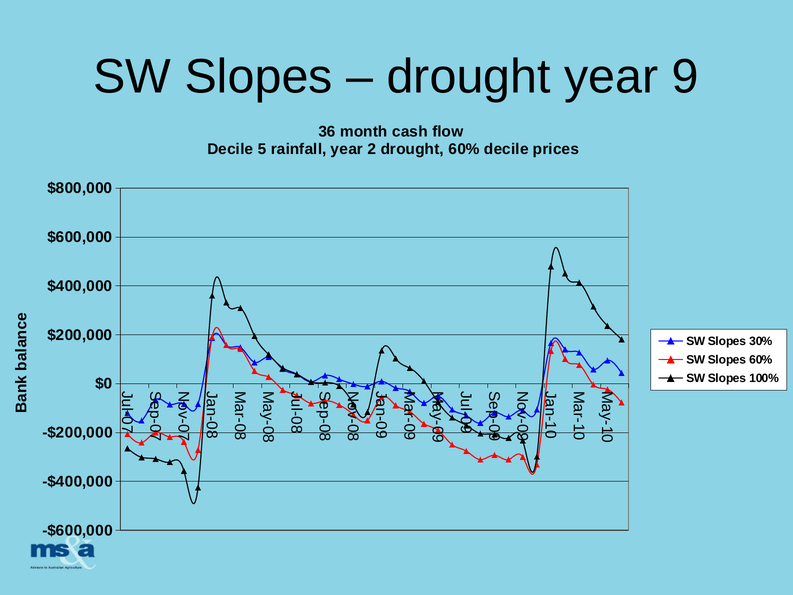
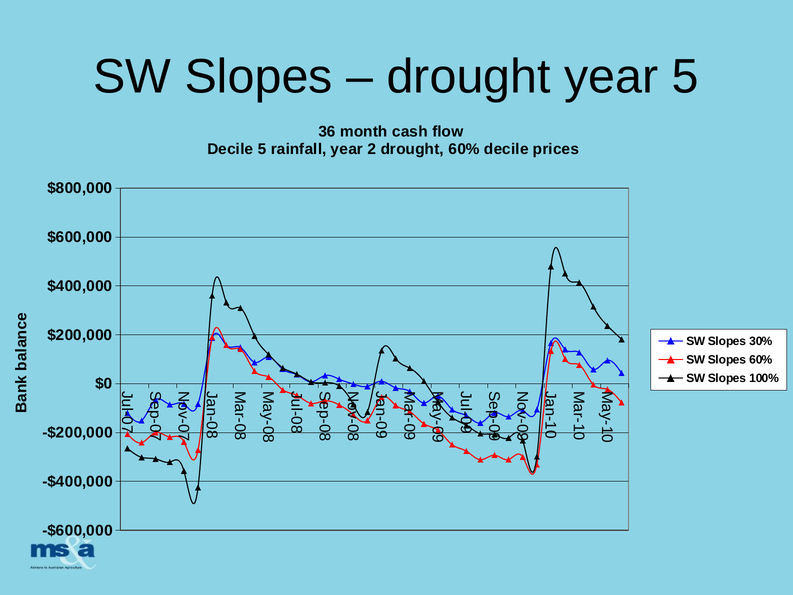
year 9: 9 -> 5 (685, 77)
